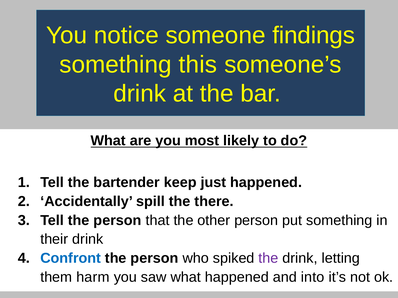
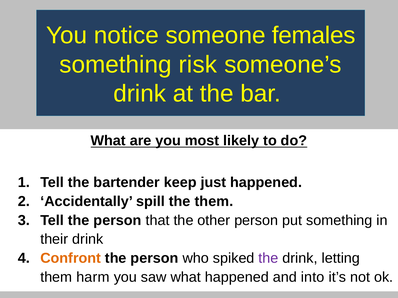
findings: findings -> females (314, 36)
this: this -> risk (198, 65)
the there: there -> them (214, 202)
Confront colour: blue -> orange (71, 259)
